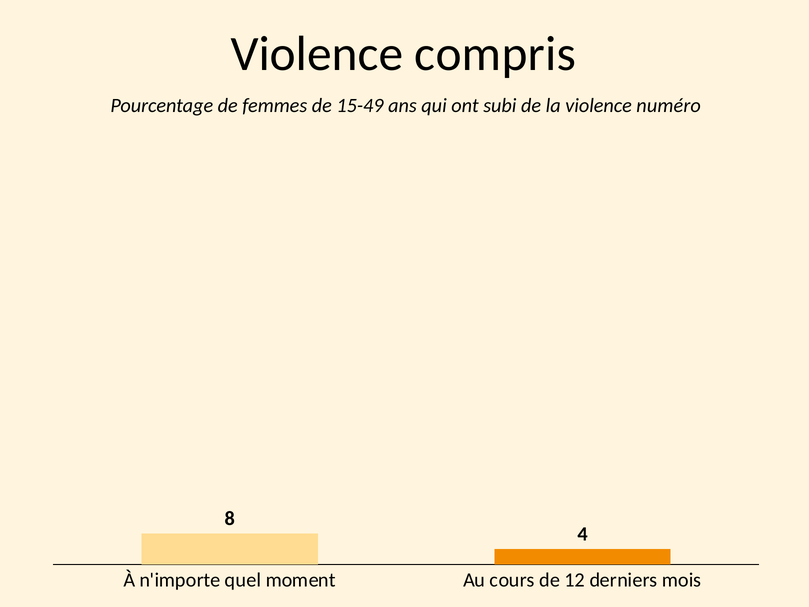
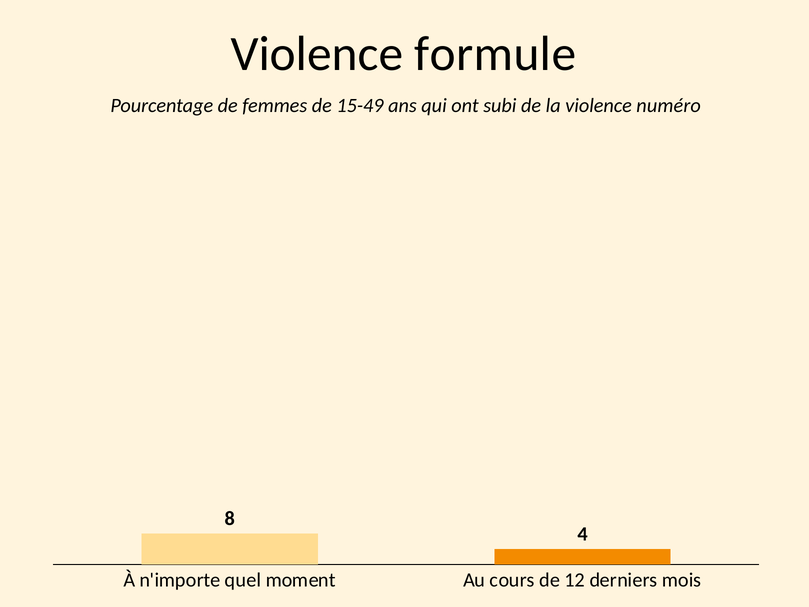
compris: compris -> formule (495, 54)
